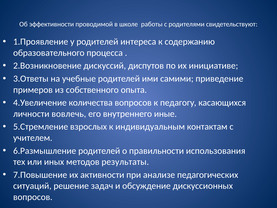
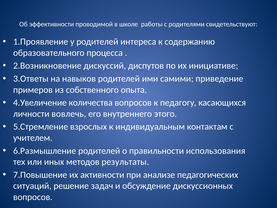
учебные: учебные -> навыков (79, 79)
иные: иные -> этого (165, 114)
